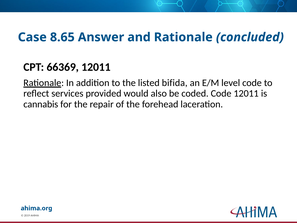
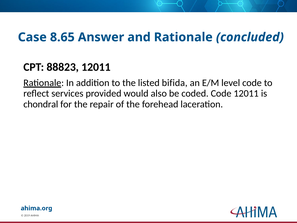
66369: 66369 -> 88823 (63, 67)
cannabis: cannabis -> chondral (41, 104)
